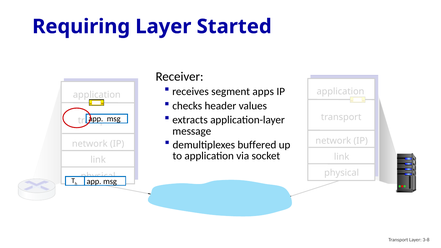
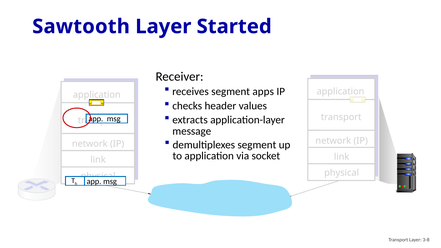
Requiring: Requiring -> Sawtooth (81, 27)
demultiplexes buffered: buffered -> segment (257, 145)
